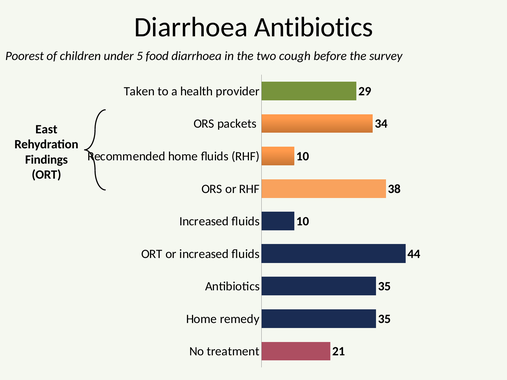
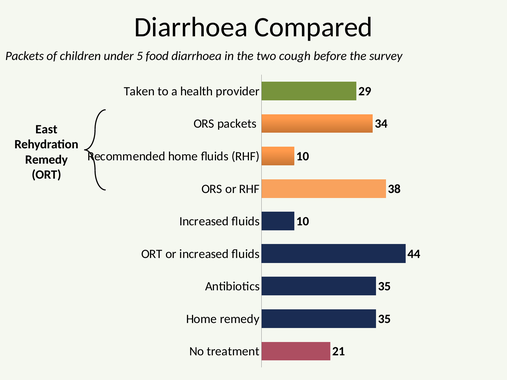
Diarrhoea Antibiotics: Antibiotics -> Compared (314, 27)
Poorest: Poorest -> Packets (25, 56)
Findings: Findings -> Remedy (46, 160)
